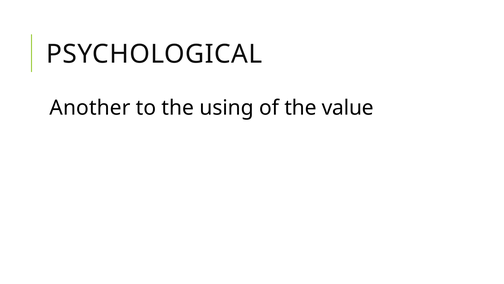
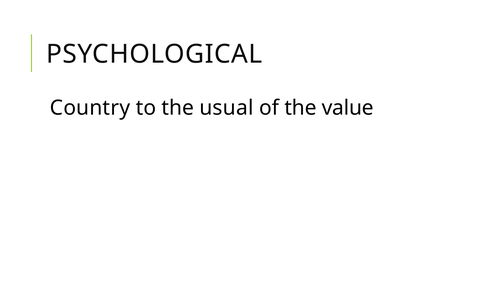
Another: Another -> Country (90, 108)
using: using -> usual (226, 108)
